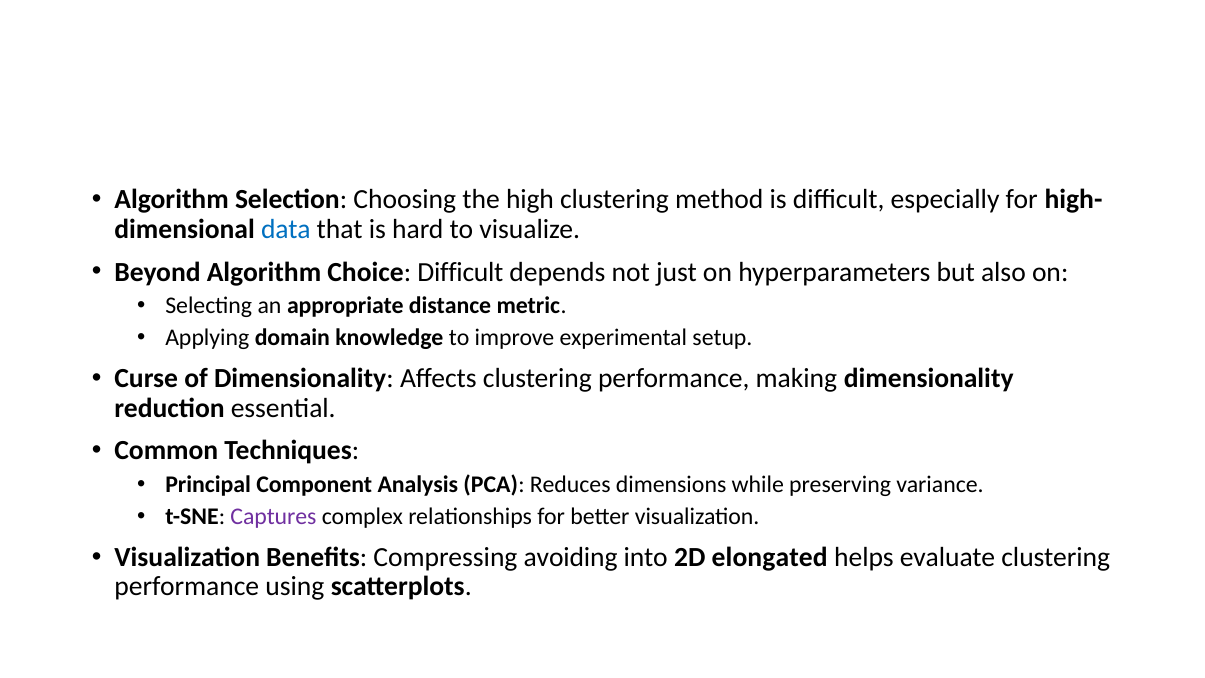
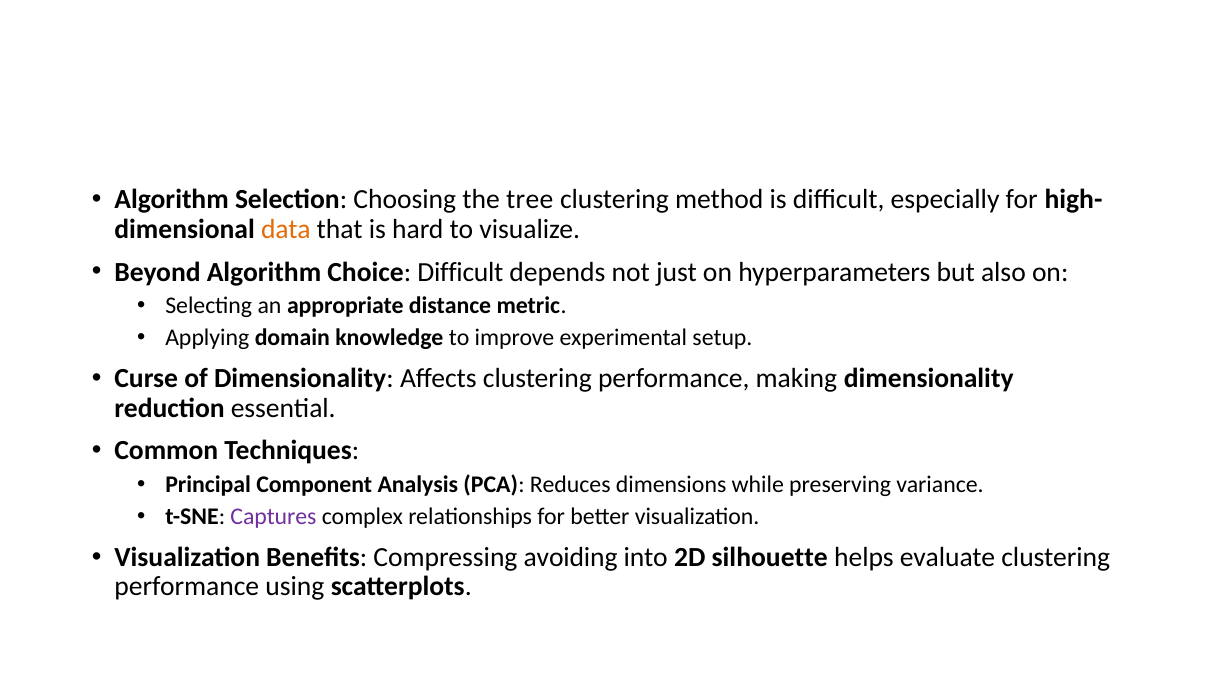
high: high -> tree (530, 200)
data colour: blue -> orange (286, 229)
elongated: elongated -> silhouette (770, 557)
